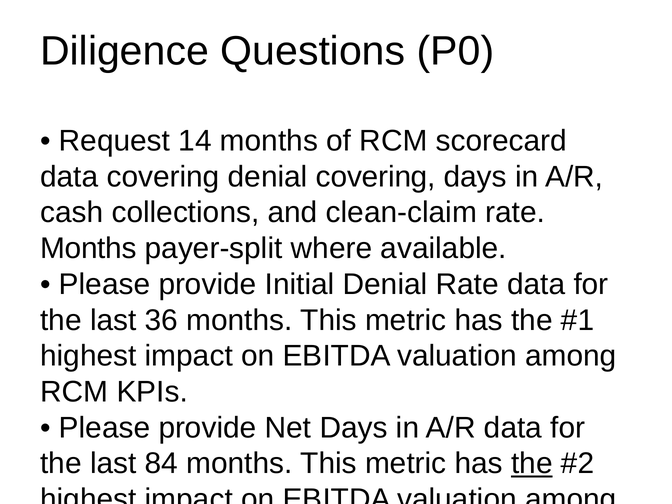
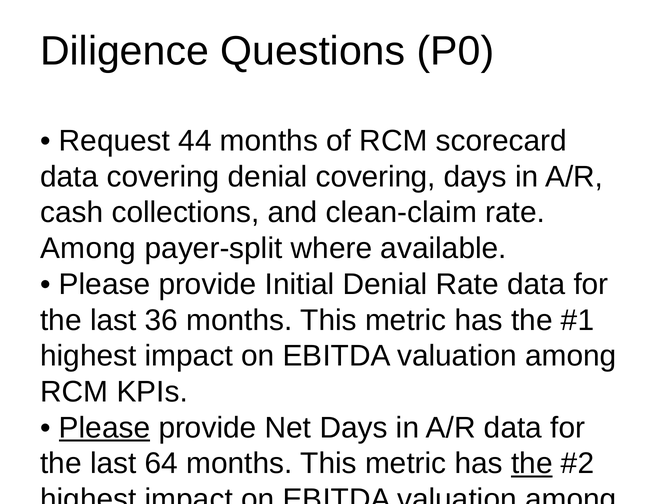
14: 14 -> 44 (195, 141)
Months: Months -> Among (88, 248)
Please underline: none -> present (105, 428)
84: 84 -> 64 (161, 464)
